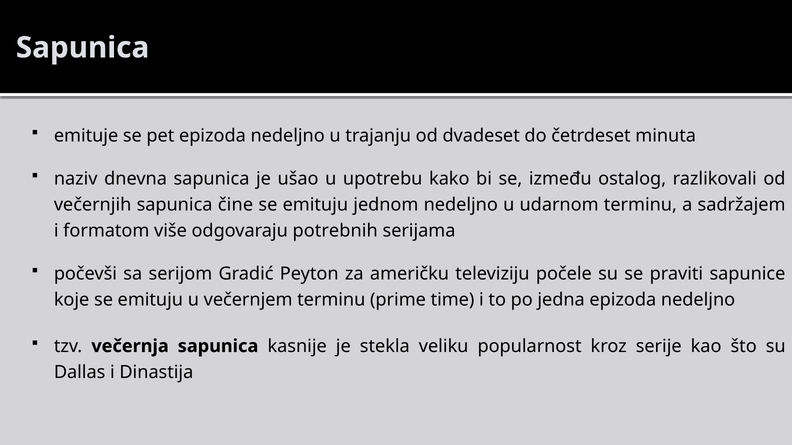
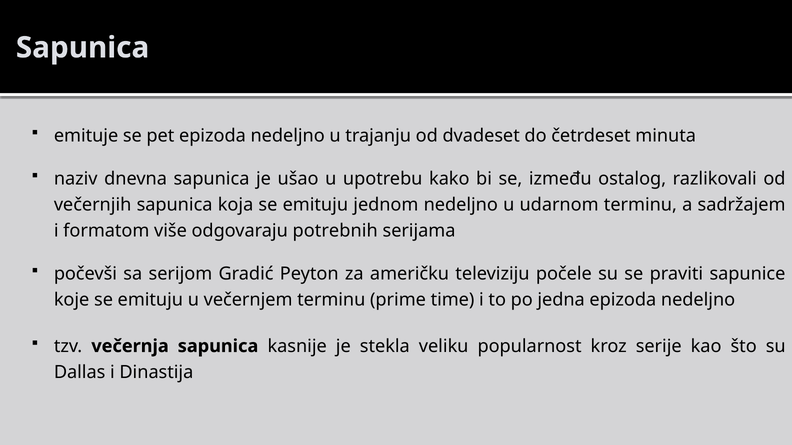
čine: čine -> koja (236, 205)
